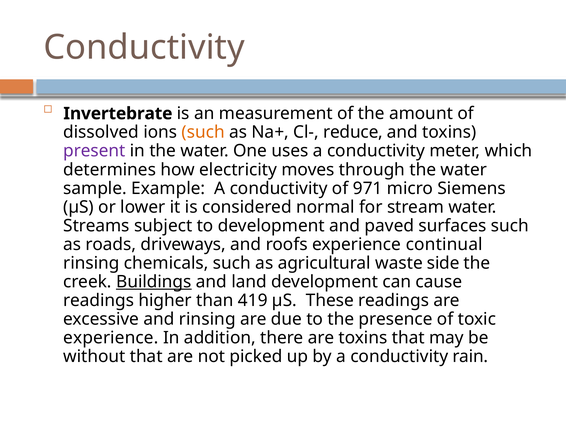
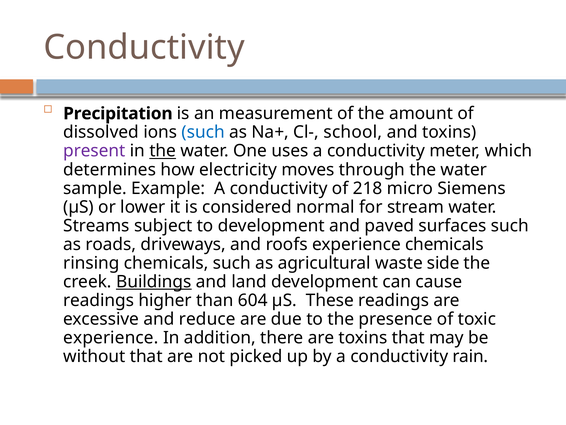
Invertebrate: Invertebrate -> Precipitation (118, 113)
such colour: orange -> blue (203, 132)
reduce: reduce -> school (353, 132)
the underline: none -> present (163, 151)
971: 971 -> 218 (368, 188)
experience continual: continual -> chemicals (444, 244)
419: 419 -> 604 (253, 300)
and rinsing: rinsing -> reduce (207, 319)
